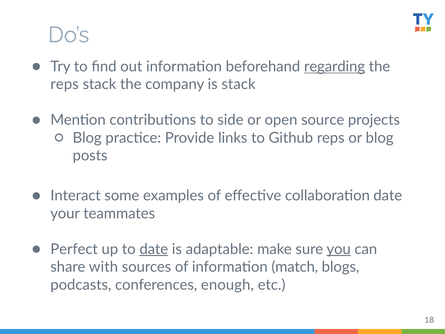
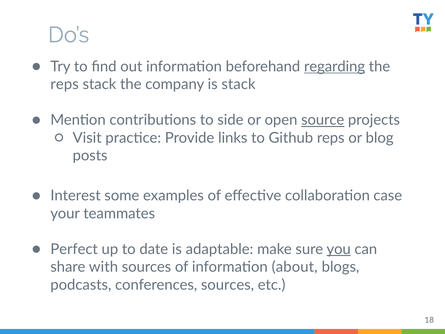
source underline: none -> present (323, 120)
Blog: Blog -> Visit (87, 138)
Interact: Interact -> Interest (76, 196)
collaboration date: date -> case (388, 196)
date underline: present -> none (154, 249)
match: match -> about (295, 267)
conferences enough: enough -> sources (228, 285)
